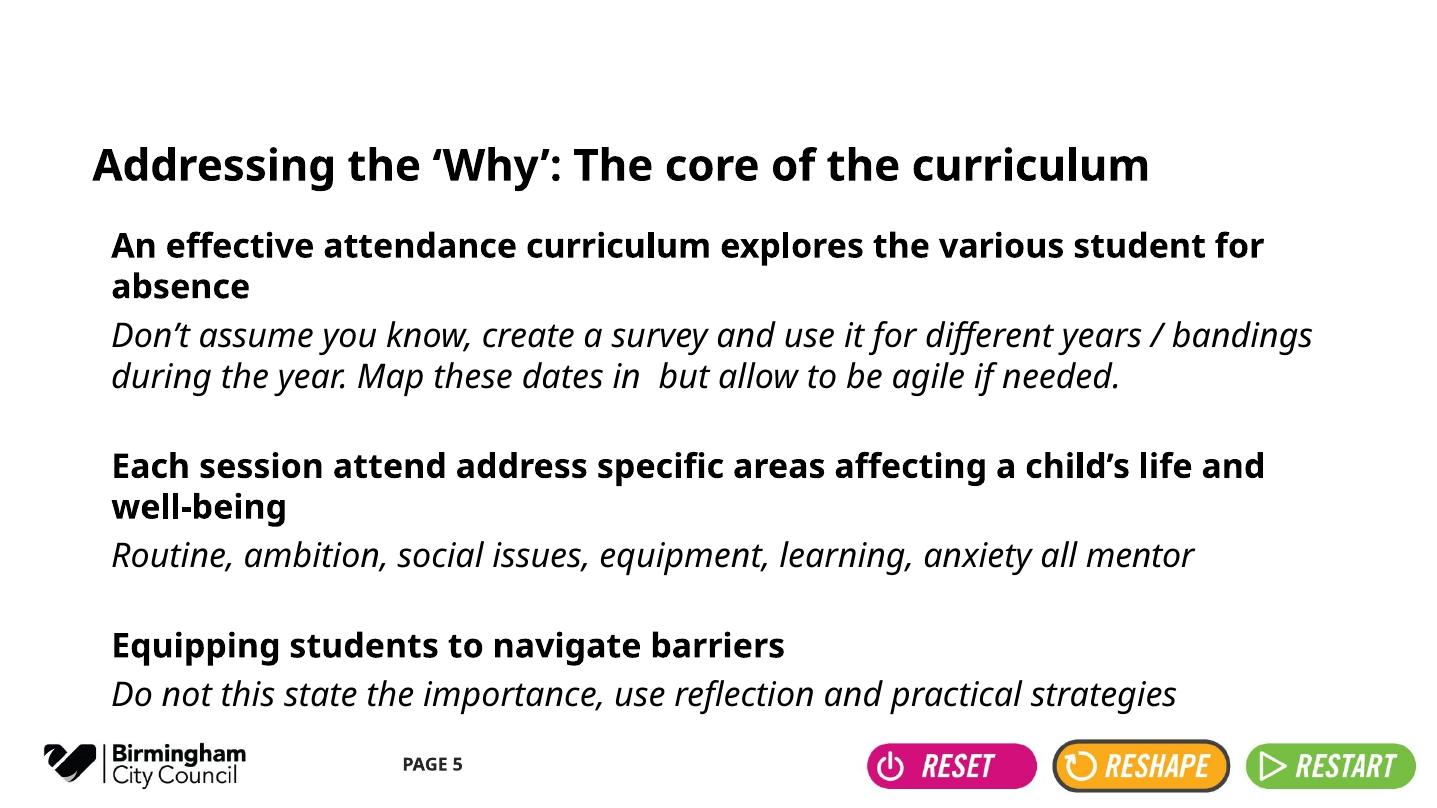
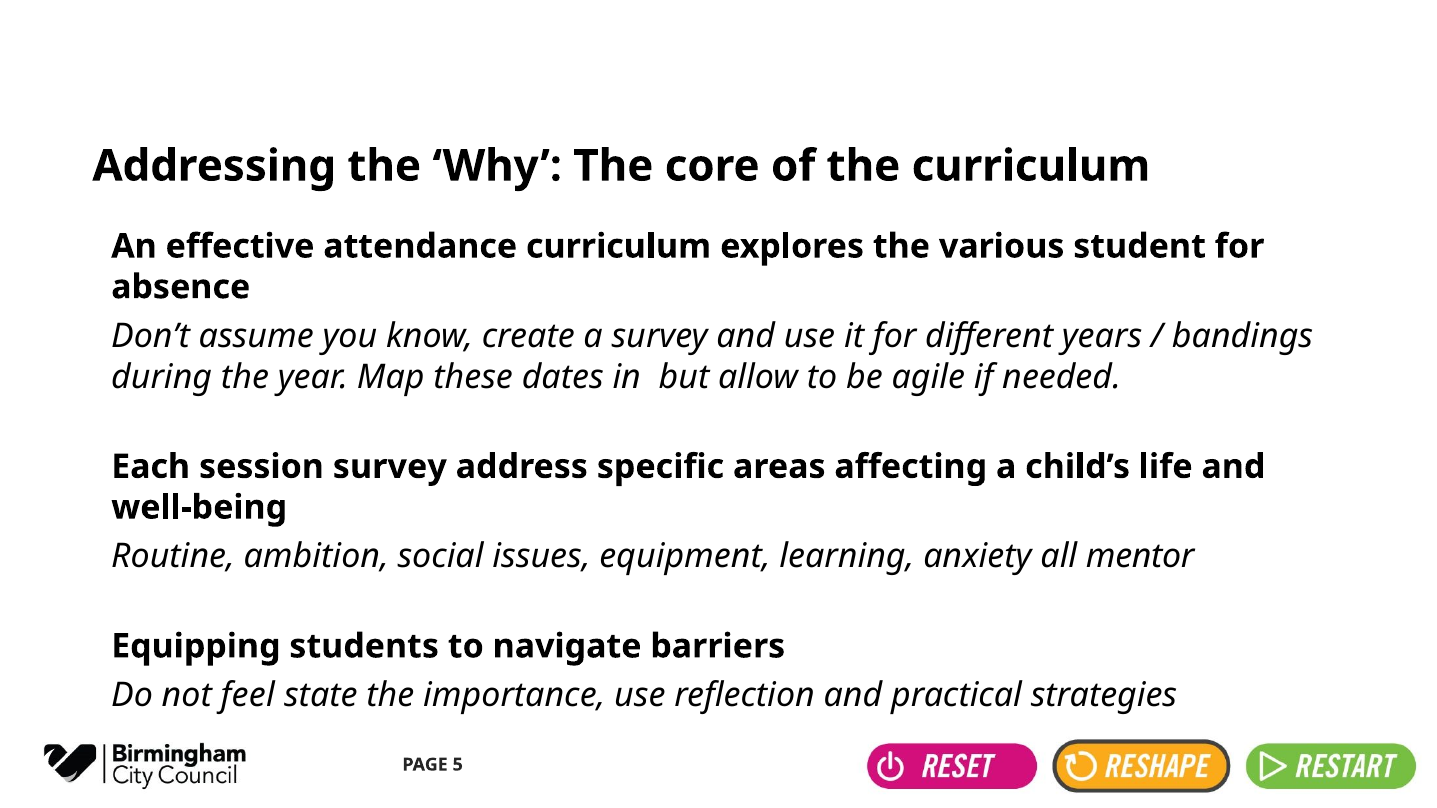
session attend: attend -> survey (390, 467)
this: this -> feel (248, 696)
